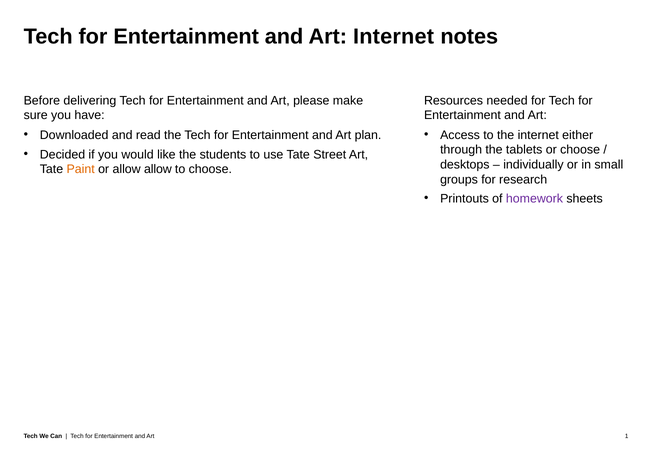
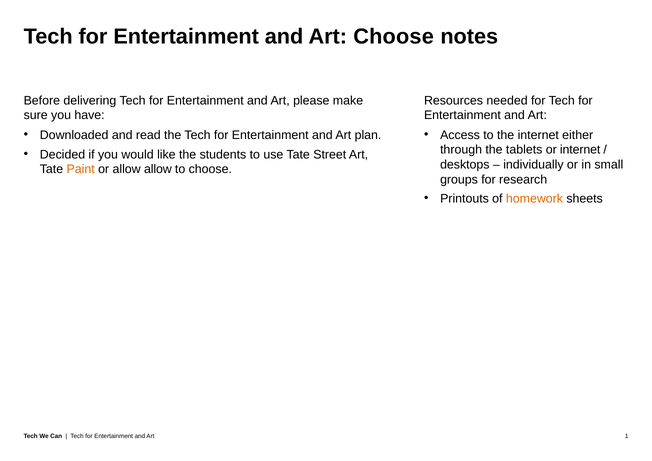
Art Internet: Internet -> Choose (394, 37)
or choose: choose -> internet (580, 150)
homework colour: purple -> orange (534, 199)
